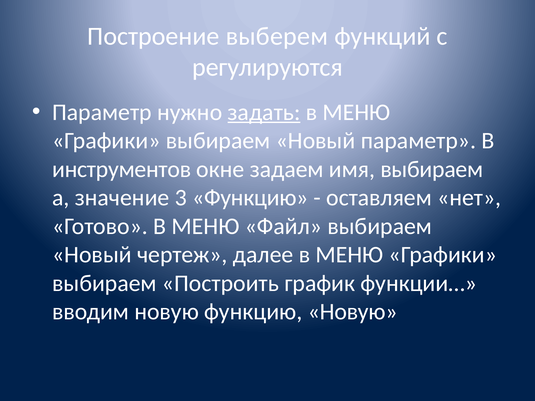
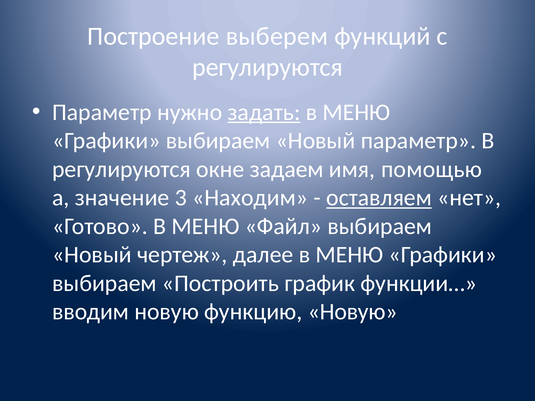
инструментов: инструментов -> регулируются (122, 169)
имя выбираем: выбираем -> помощью (432, 169)
3 Функцию: Функцию -> Находим (250, 198)
оставляем underline: none -> present (379, 198)
